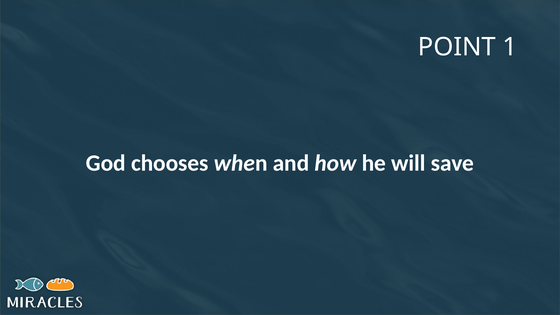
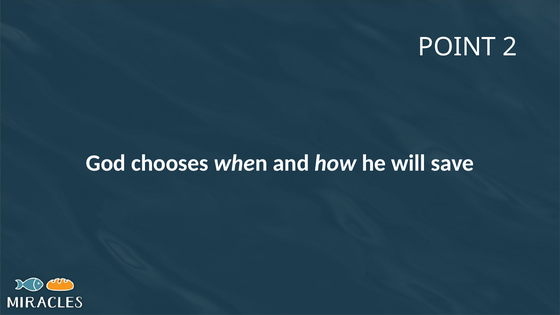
1: 1 -> 2 (510, 47)
